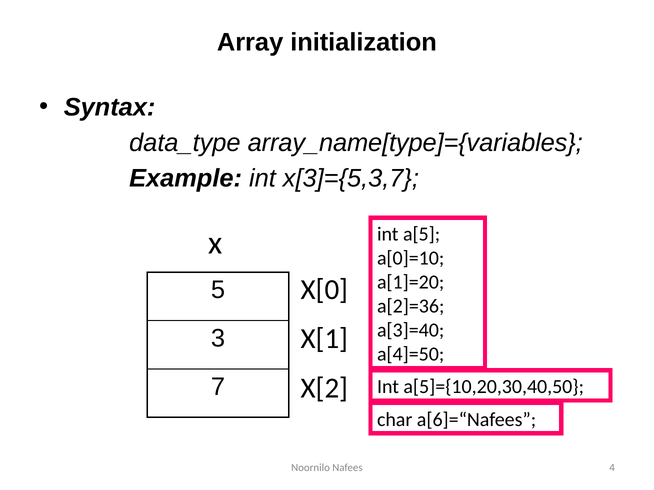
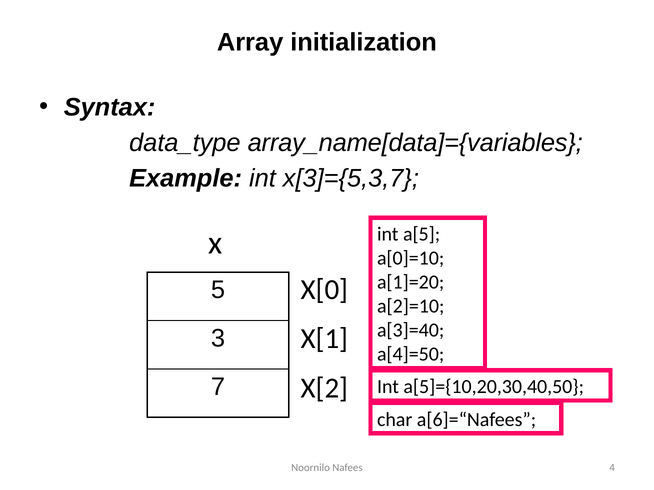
array_name[type]={variables: array_name[type]={variables -> array_name[data]={variables (415, 143)
a[2]=36: a[2]=36 -> a[2]=10 (411, 307)
